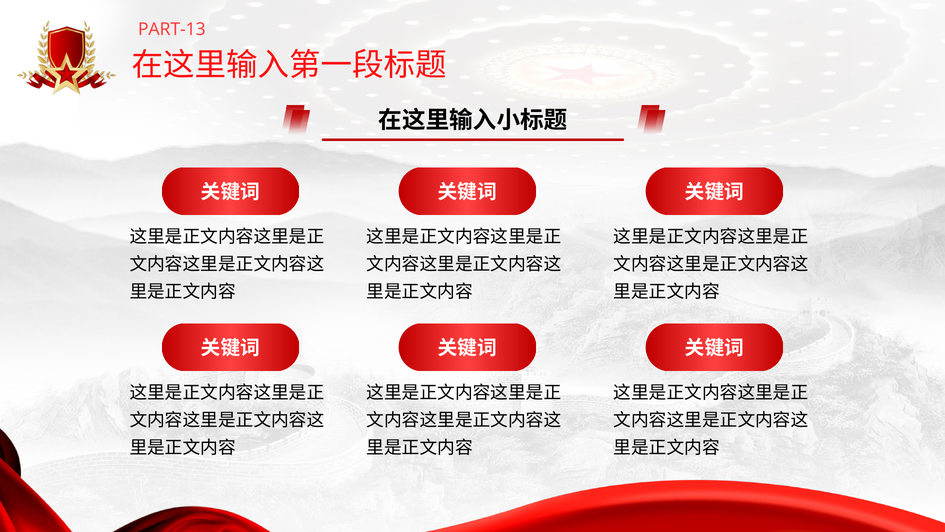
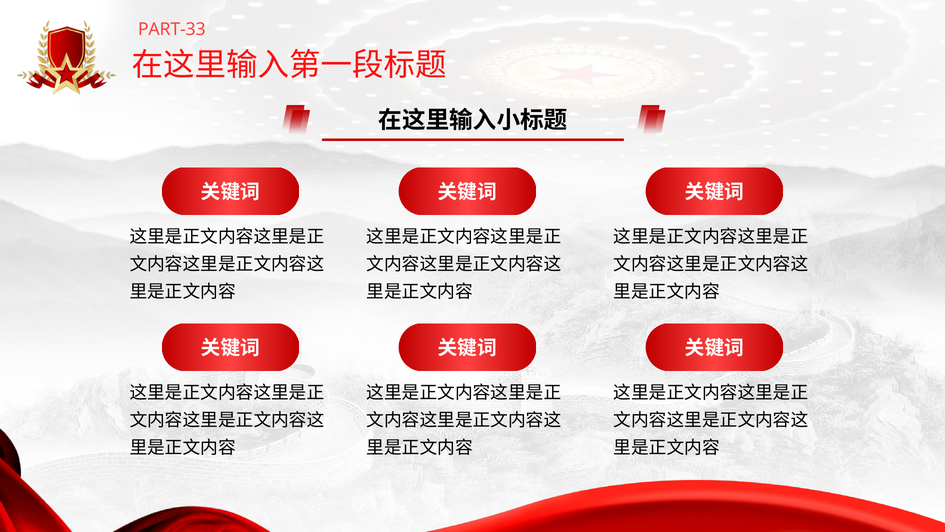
PART-13: PART-13 -> PART-33 (172, 29)
